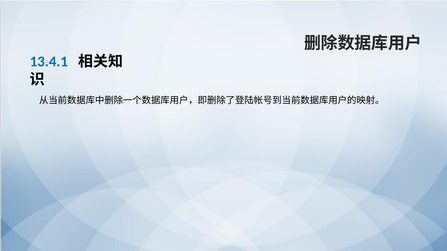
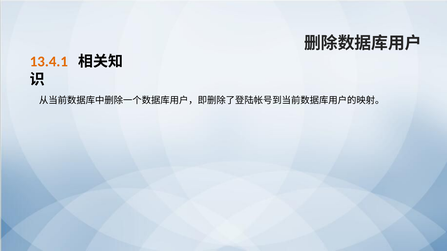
13.4.1 colour: blue -> orange (49, 62)
